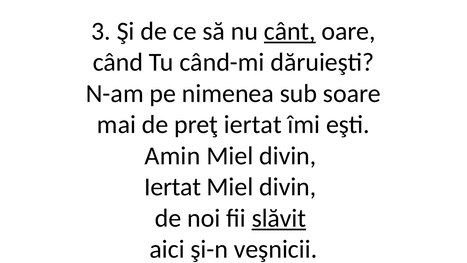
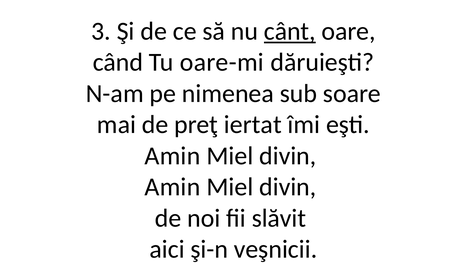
când-mi: când-mi -> oare-mi (222, 62)
Iertat: Iertat -> Amin (172, 187)
slăvit underline: present -> none (279, 218)
